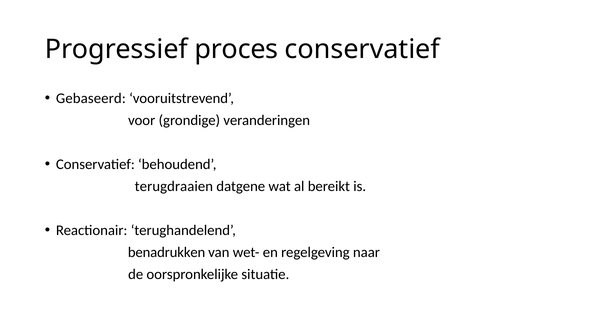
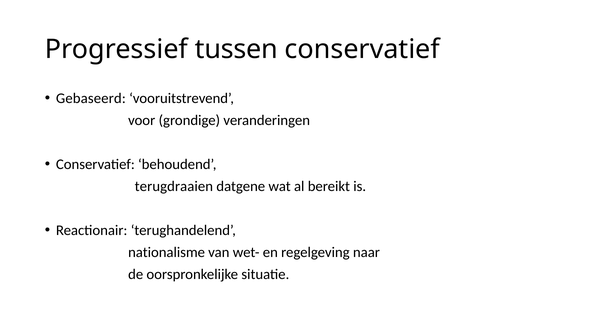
proces: proces -> tussen (236, 49)
benadrukken: benadrukken -> nationalisme (167, 253)
